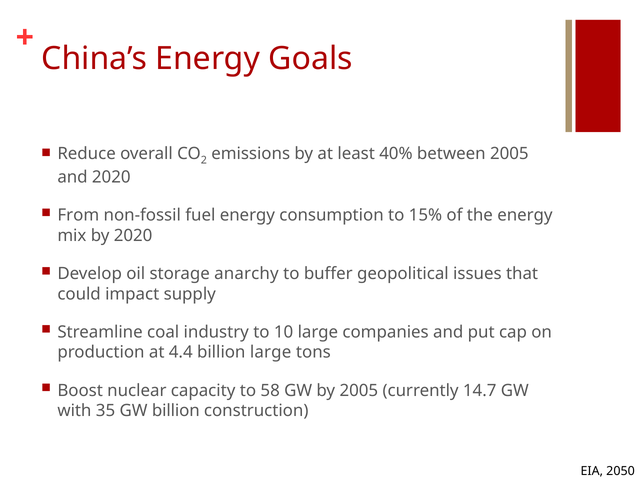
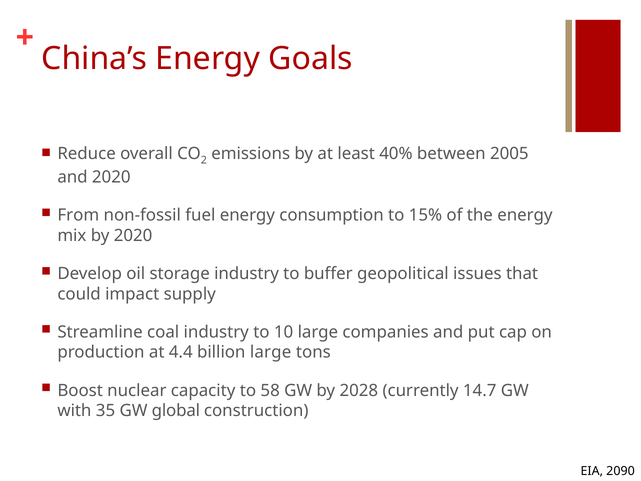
storage anarchy: anarchy -> industry (247, 274)
by 2005: 2005 -> 2028 (359, 390)
GW billion: billion -> global (176, 411)
2050: 2050 -> 2090 (621, 471)
